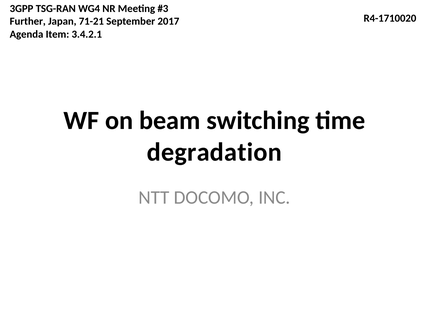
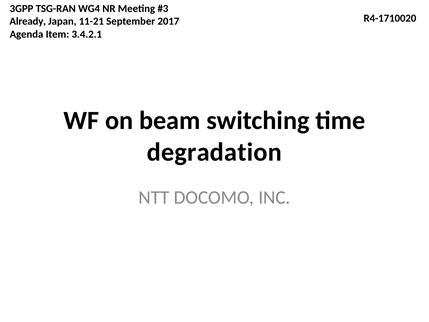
Further: Further -> Already (28, 21)
71-21: 71-21 -> 11-21 (91, 21)
